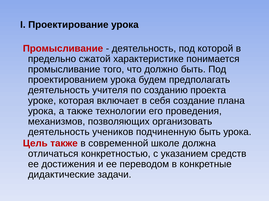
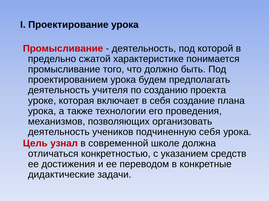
подчиненную быть: быть -> себя (210, 132)
Цель также: также -> узнал (64, 144)
